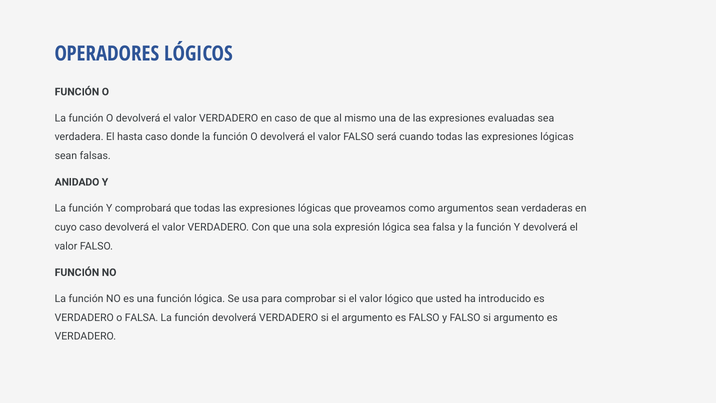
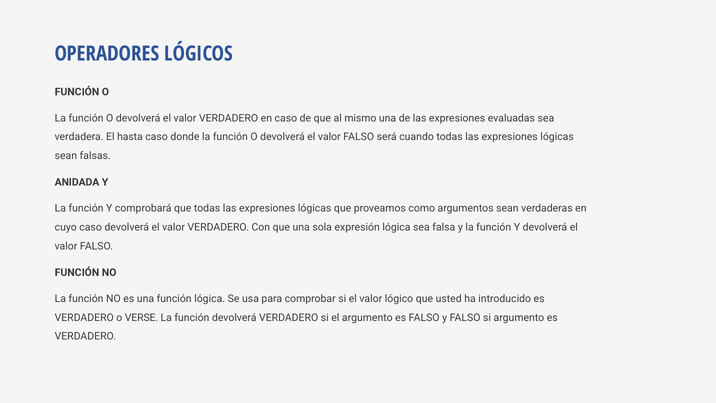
ANIDADO: ANIDADO -> ANIDADA (77, 182)
o FALSA: FALSA -> VERSE (141, 317)
